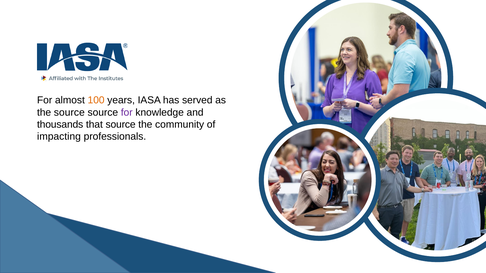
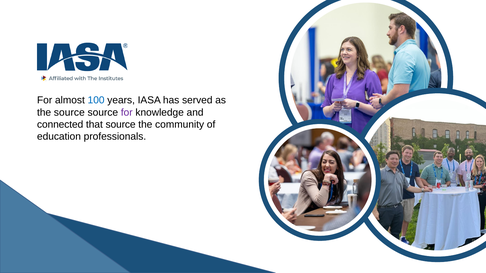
100 colour: orange -> blue (96, 100)
thousands: thousands -> connected (60, 125)
impacting: impacting -> education (59, 137)
